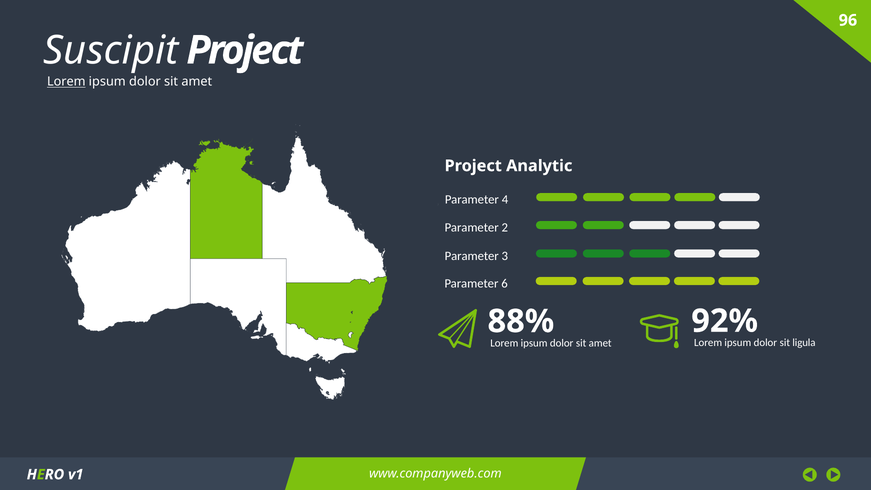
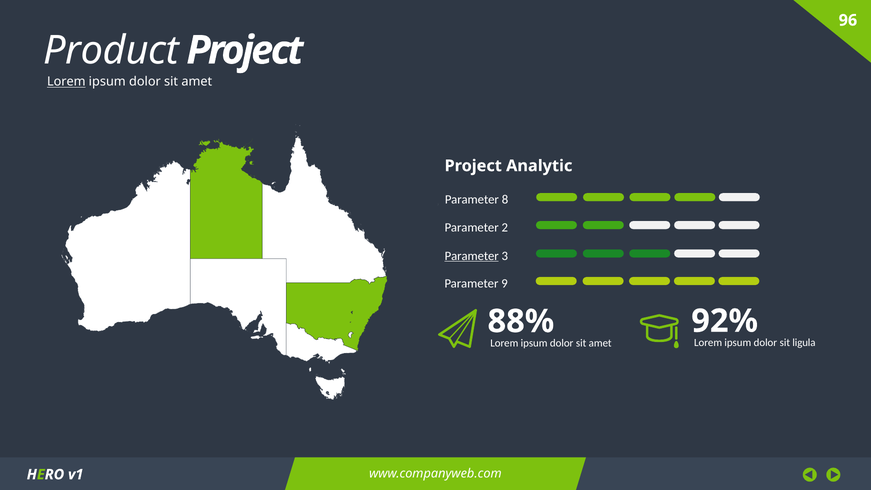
Suscipit: Suscipit -> Product (111, 50)
4: 4 -> 8 (505, 199)
Parameter underline: none -> present (472, 256)
6: 6 -> 9 (505, 283)
